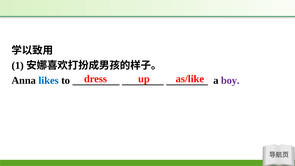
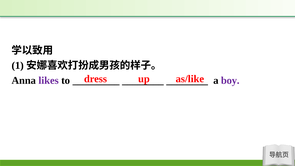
likes colour: blue -> purple (49, 80)
